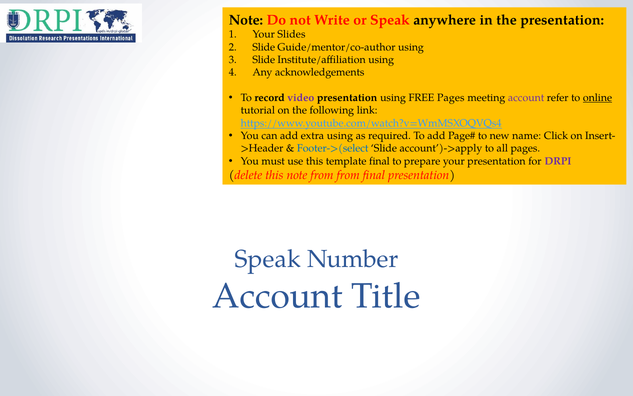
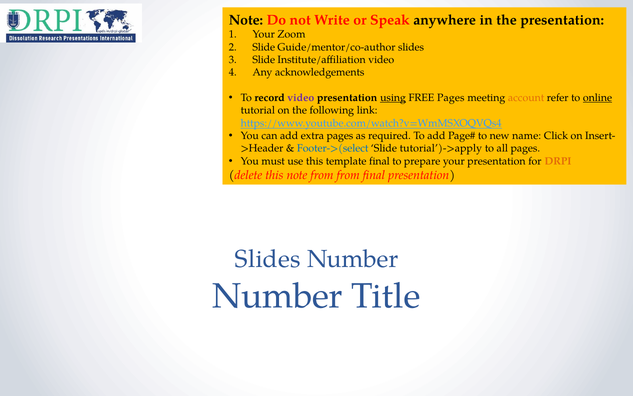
Slides: Slides -> Zoom (291, 34)
Guide/mentor/co-author using: using -> slides (411, 47)
Institute/affiliation using: using -> video (381, 60)
using underline: none -> present (393, 98)
account colour: purple -> orange (526, 98)
extra using: using -> pages (340, 136)
account’)->apply: account’)->apply -> tutorial’)->apply (441, 148)
DRPI colour: purple -> orange (558, 161)
Speak: Speak -> Slides (268, 259)
Account: Account -> Number (278, 296)
